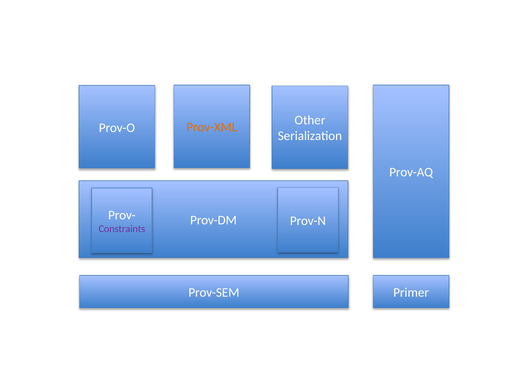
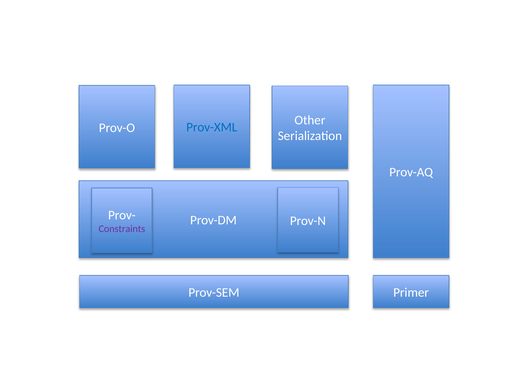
Prov-XML colour: orange -> blue (212, 127)
